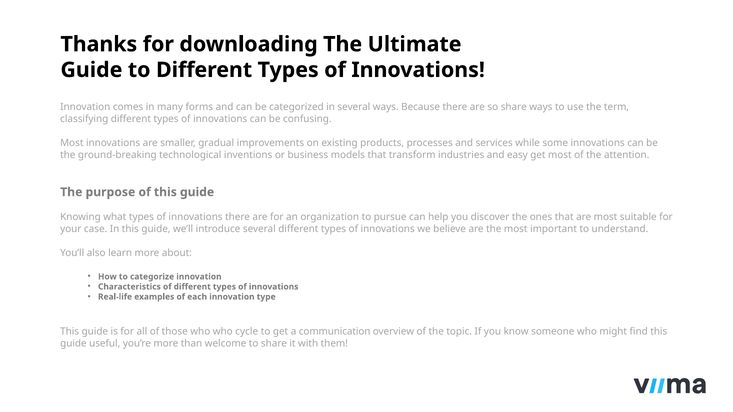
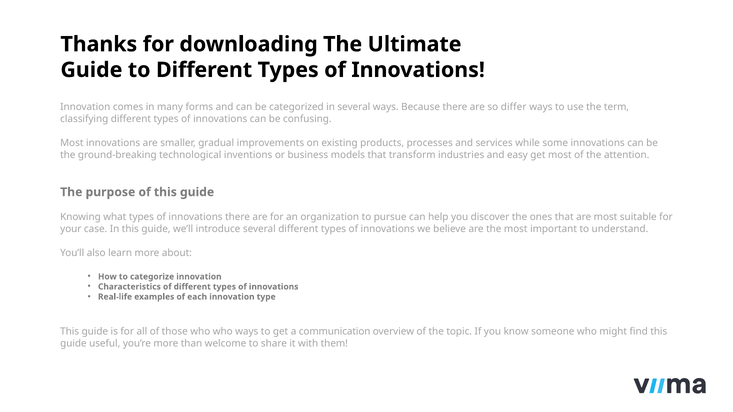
so share: share -> differ (514, 107)
who cycle: cycle -> ways (247, 332)
